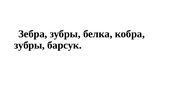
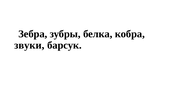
зубры: зубры -> звуки (29, 45)
